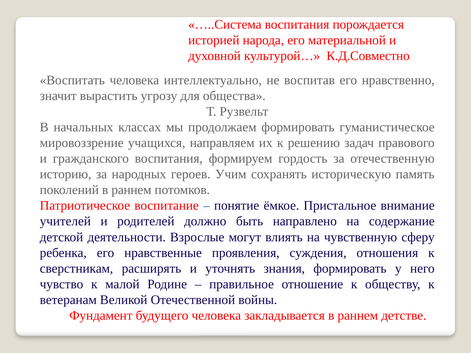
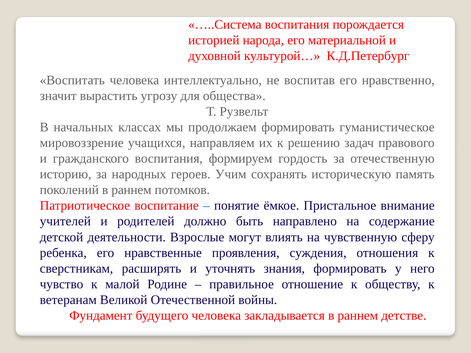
К.Д.Совместно: К.Д.Совместно -> К.Д.Петербург (368, 56)
